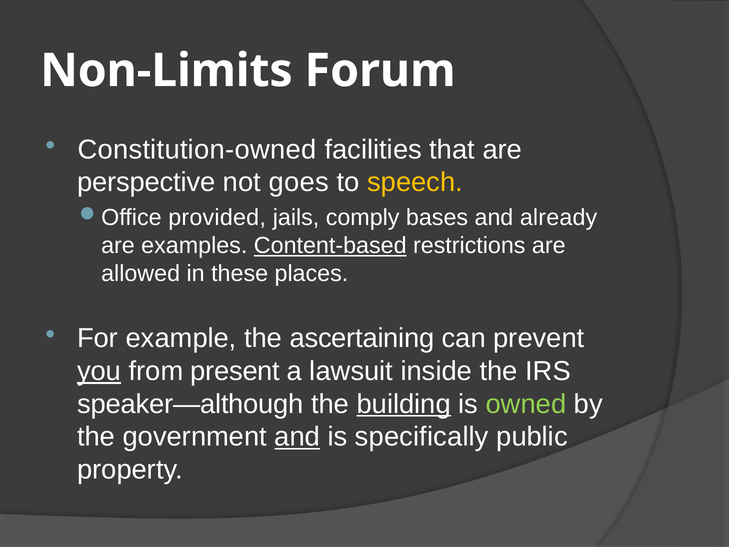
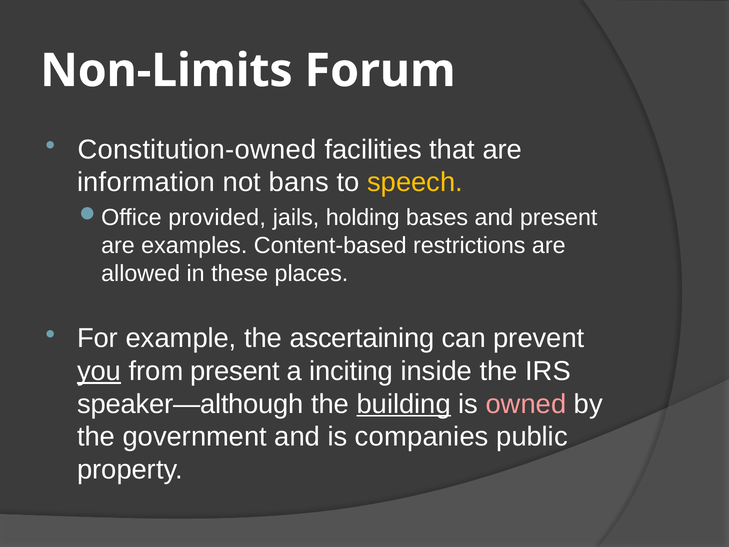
perspective: perspective -> information (146, 182)
goes: goes -> bans (299, 182)
comply: comply -> holding (363, 218)
and already: already -> present (559, 218)
Content-based underline: present -> none (330, 246)
lawsuit: lawsuit -> inciting (351, 371)
owned colour: light green -> pink (526, 404)
and underline: present -> none (297, 437)
specifically: specifically -> companies (422, 437)
